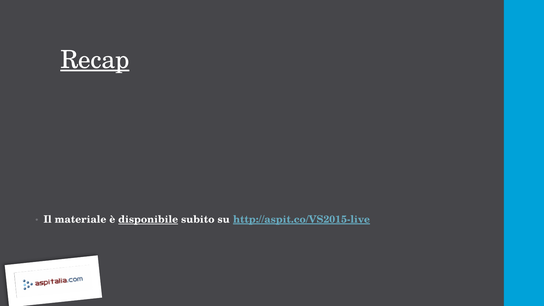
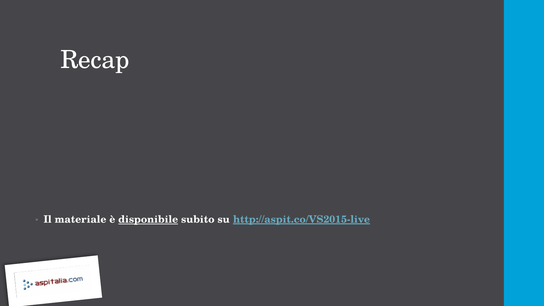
Recap underline: present -> none (95, 60)
